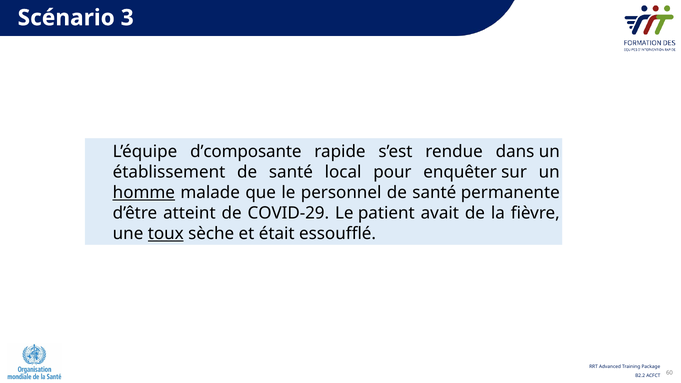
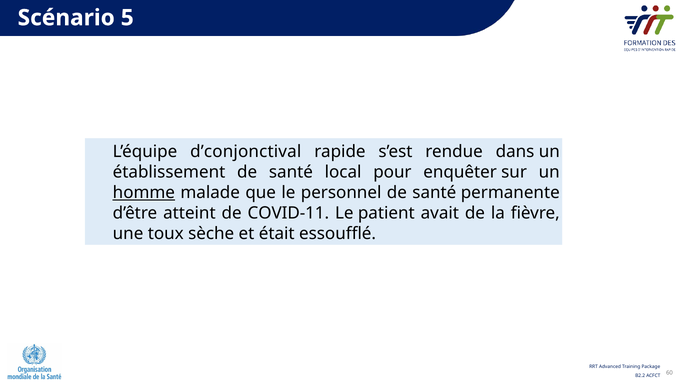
3: 3 -> 5 (127, 18)
d’composante: d’composante -> d’conjonctival (246, 152)
COVID-29: COVID-29 -> COVID-11 (288, 213)
toux underline: present -> none (166, 234)
